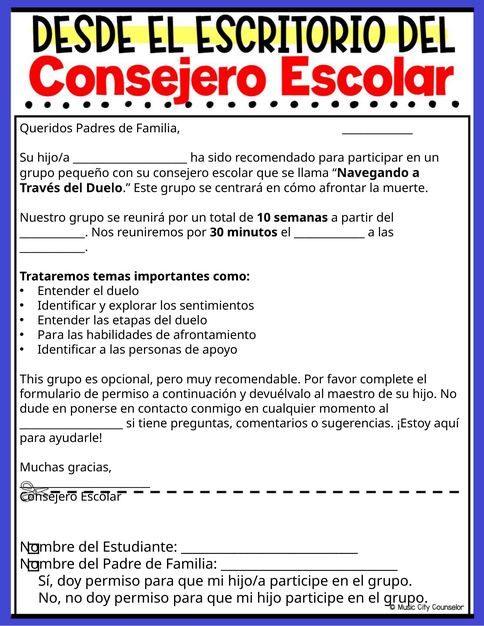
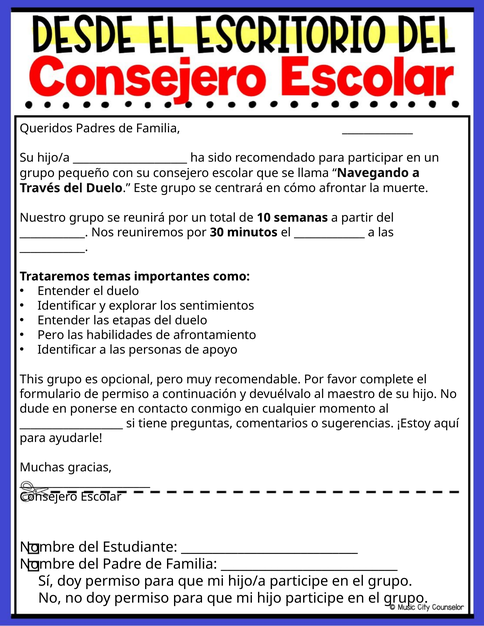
Para: Para -> Pero (51, 335)
